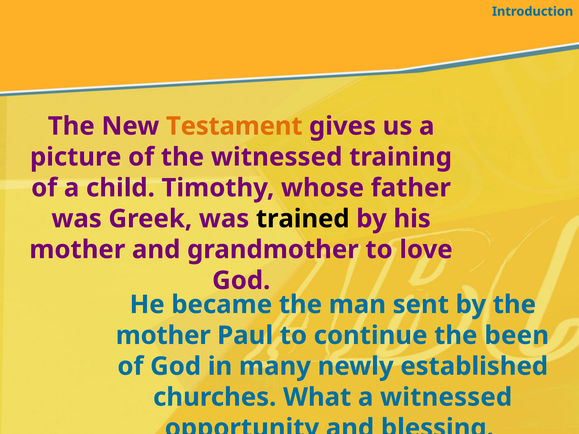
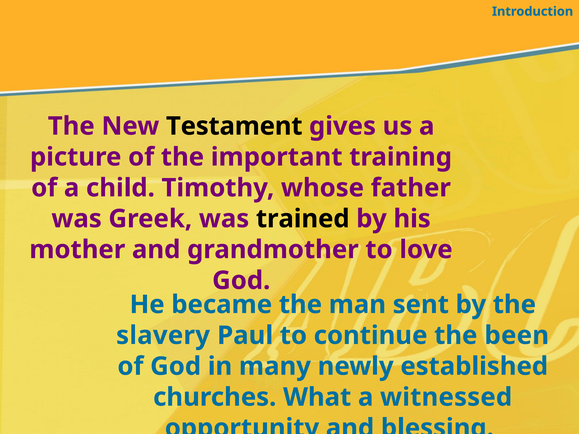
Testament colour: orange -> black (234, 126)
the witnessed: witnessed -> important (277, 157)
mother: mother -> slavery (163, 336)
